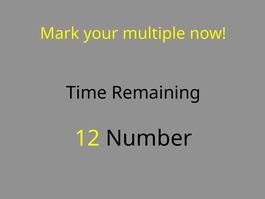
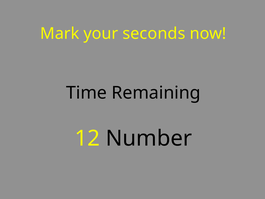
multiple: multiple -> seconds (154, 34)
